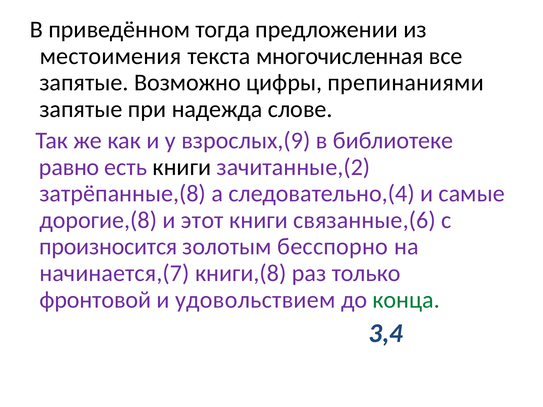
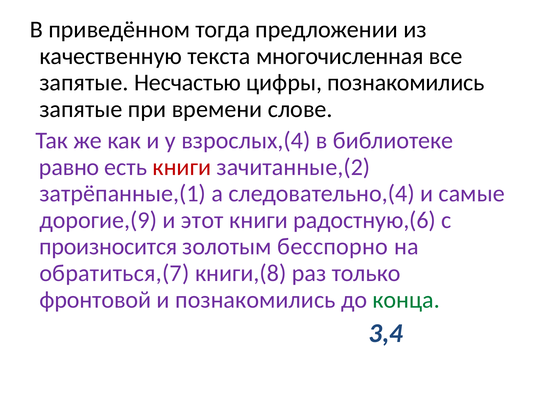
местоимения: местоимения -> качественную (111, 56)
Возможно: Возможно -> Несчастью (187, 83)
цифры препинаниями: препинаниями -> познакомились (406, 83)
надежда: надежда -> времени (217, 109)
взрослых,(9: взрослых,(9 -> взрослых,(4 (246, 141)
книги colour: black -> red (182, 167)
затрёпанные,(8: затрёпанные,(8 -> затрёпанные,(1 (123, 194)
дорогие,(8: дорогие,(8 -> дорогие,(9 (98, 220)
связанные,(6: связанные,(6 -> радостную,(6 (365, 220)
начинается,(7: начинается,(7 -> обратиться,(7 (114, 273)
и удовольствием: удовольствием -> познакомились (255, 300)
